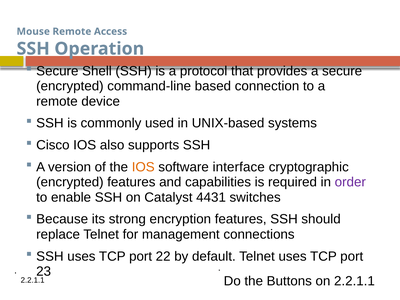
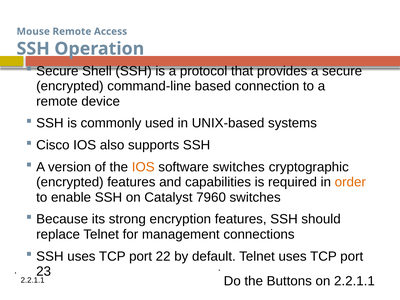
software interface: interface -> switches (239, 167)
order colour: purple -> orange (350, 182)
4431: 4431 -> 7960 (211, 197)
